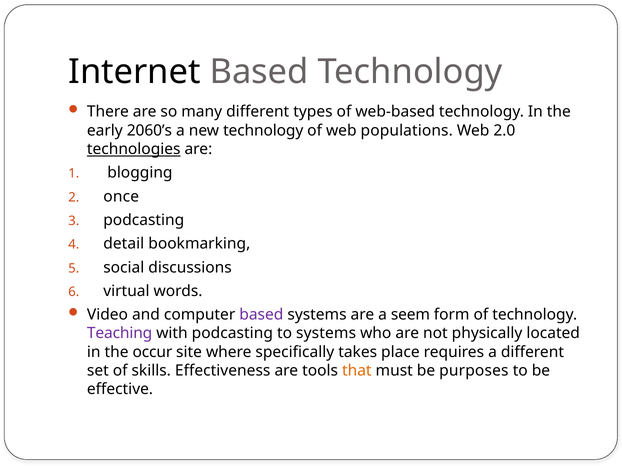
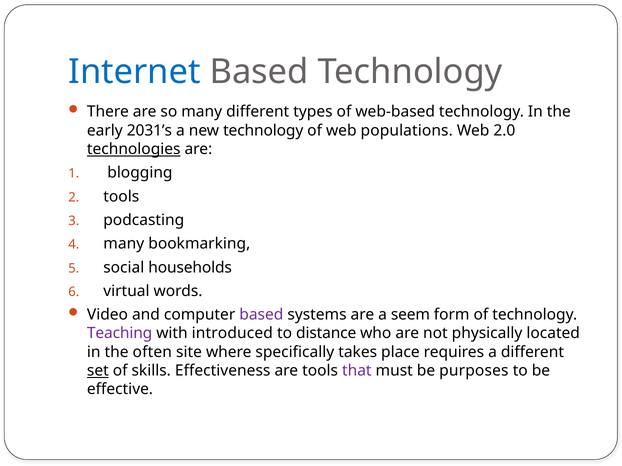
Internet colour: black -> blue (135, 72)
2060’s: 2060’s -> 2031’s (149, 131)
once: once -> tools (121, 197)
detail: detail -> many (124, 244)
discussions: discussions -> households (190, 268)
with podcasting: podcasting -> introduced (232, 334)
to systems: systems -> distance (326, 334)
occur: occur -> often (152, 352)
set underline: none -> present (98, 371)
that colour: orange -> purple (357, 371)
